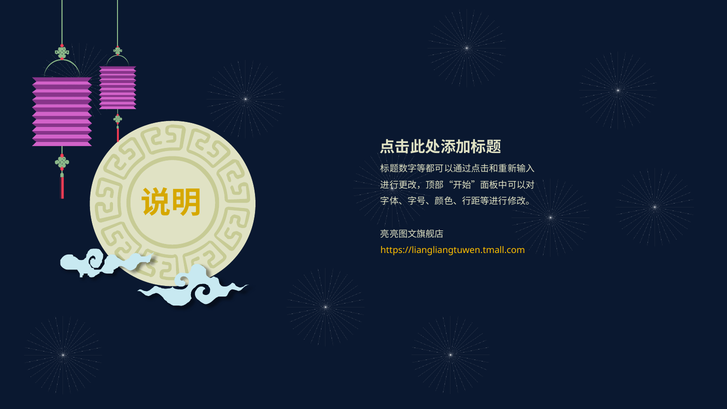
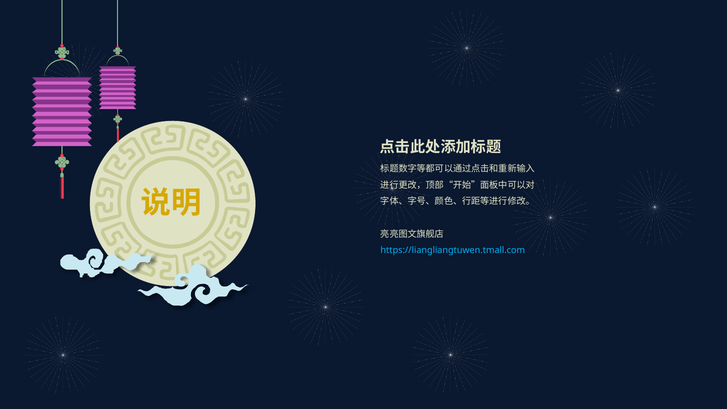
https://liangliangtuwen.tmall.com colour: yellow -> light blue (453, 250)
